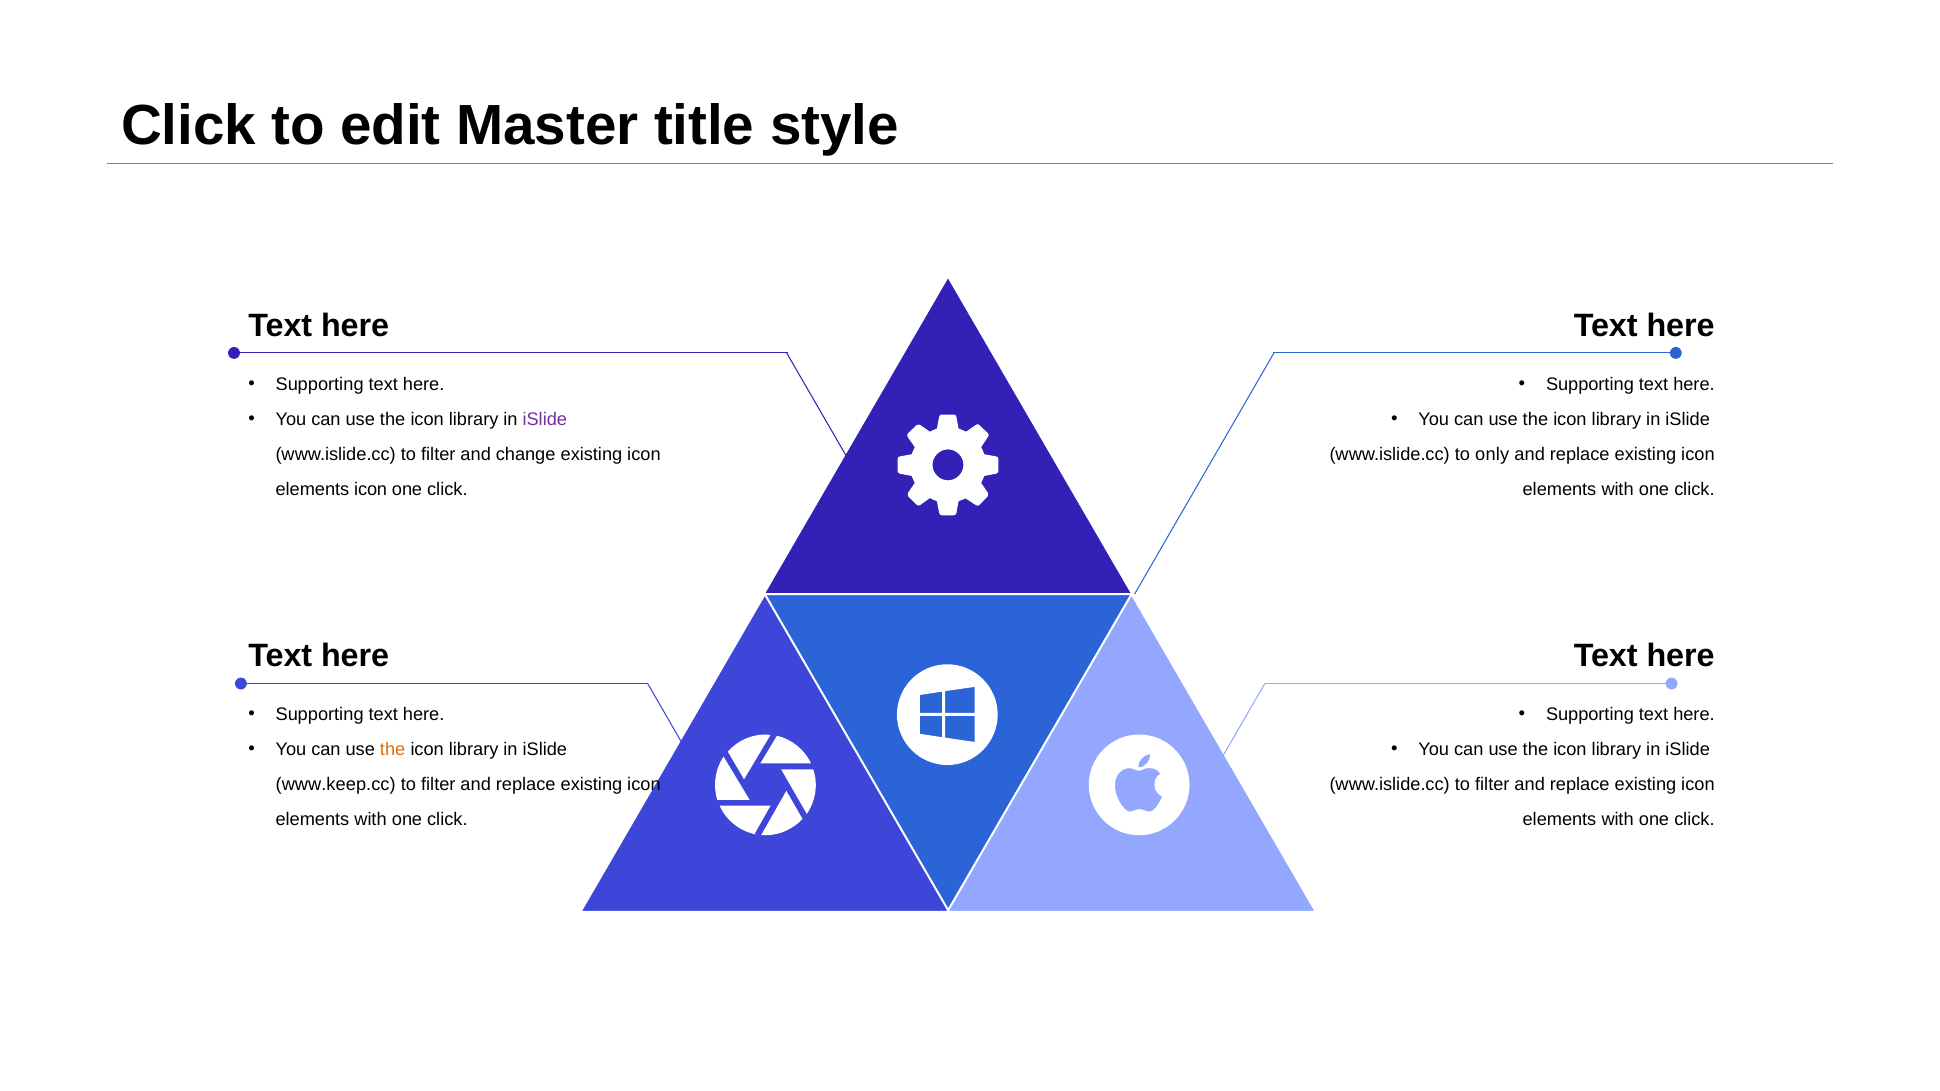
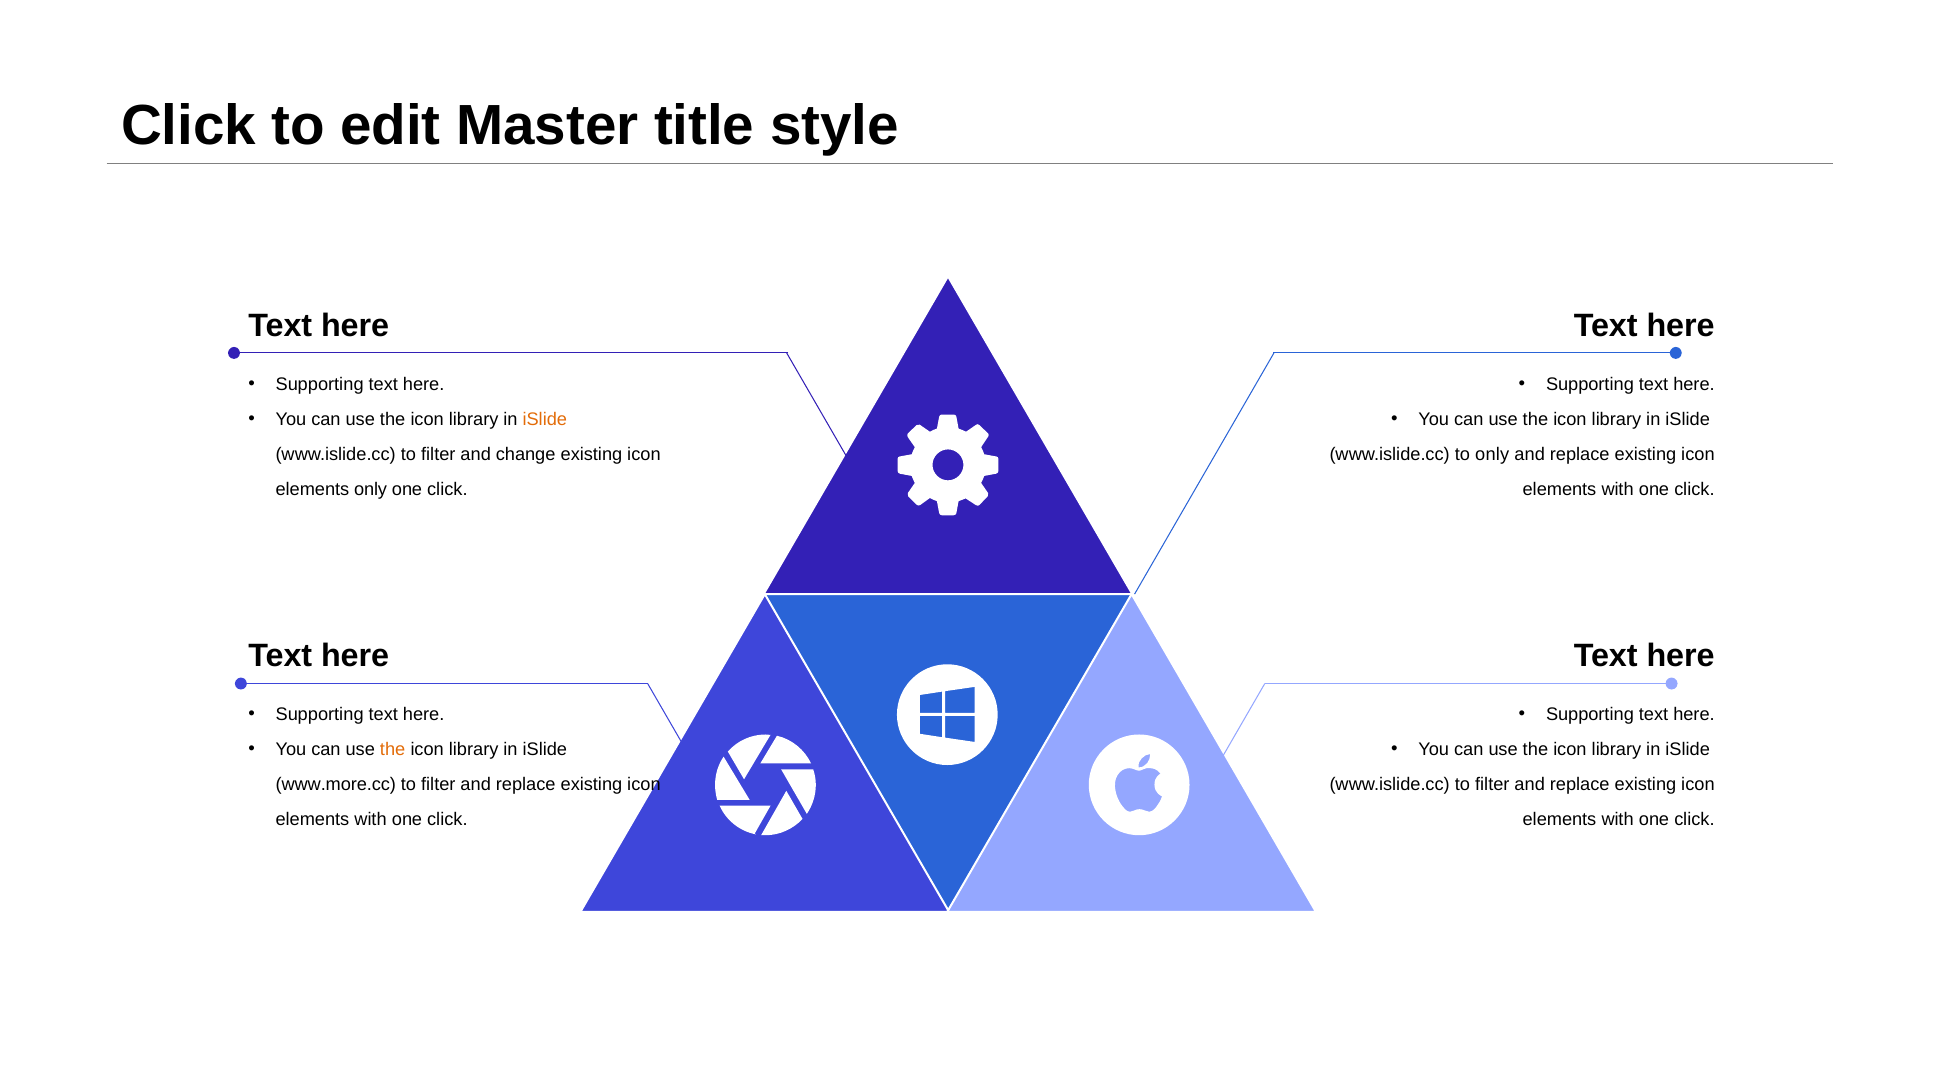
iSlide colour: purple -> orange (545, 420)
elements icon: icon -> only (371, 490)
www.keep.cc: www.keep.cc -> www.more.cc (336, 785)
